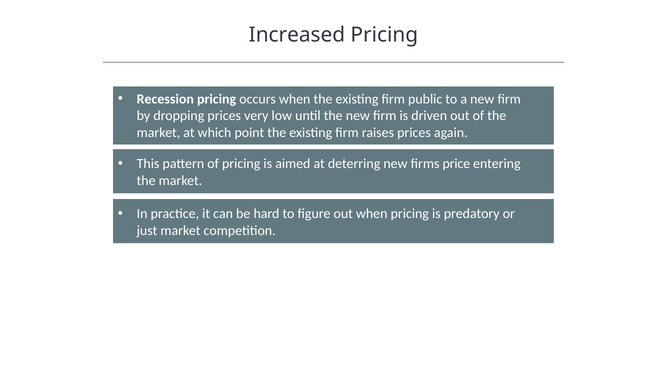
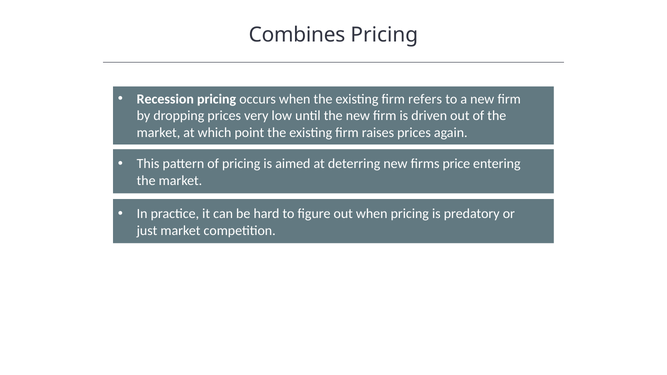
Increased: Increased -> Combines (297, 35)
public: public -> refers (425, 99)
